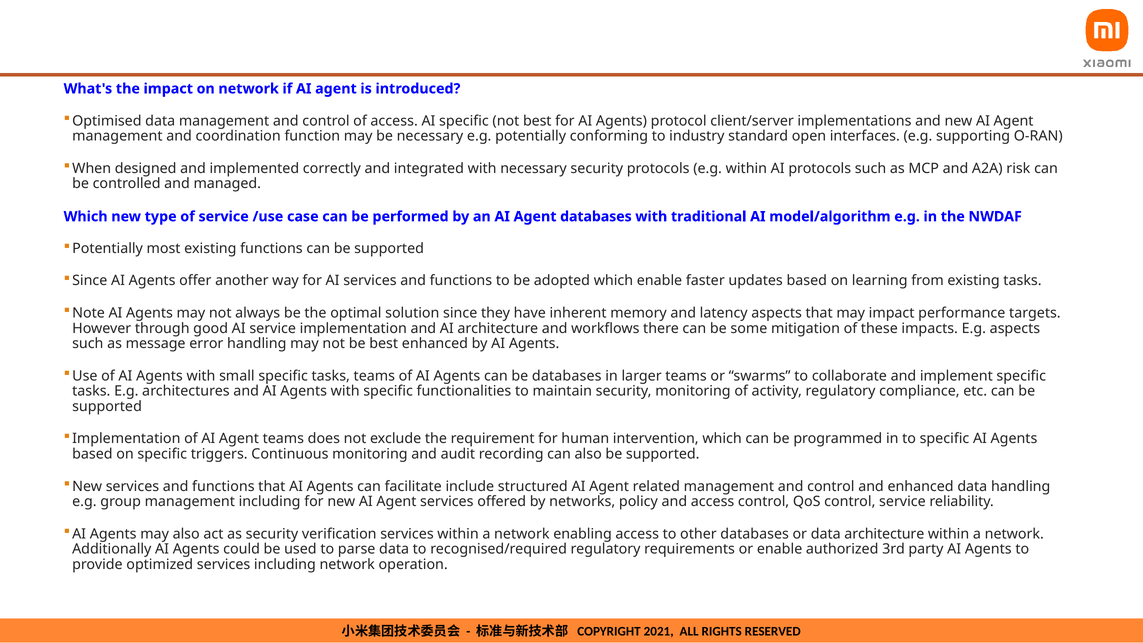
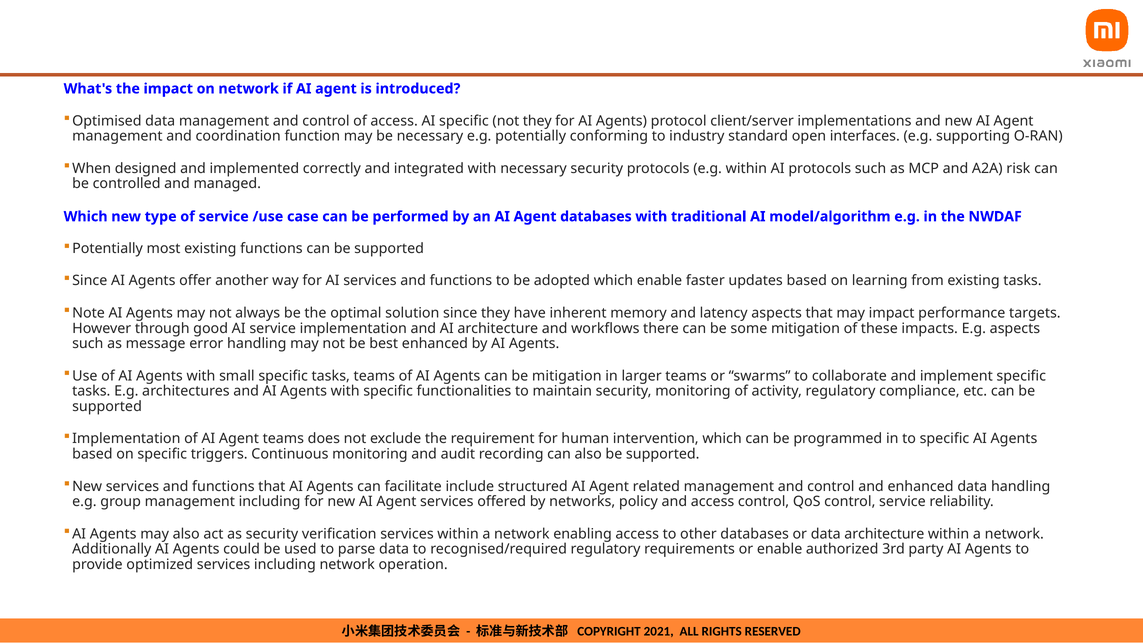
not best: best -> they (537, 121)
be databases: databases -> mitigation (567, 376)
